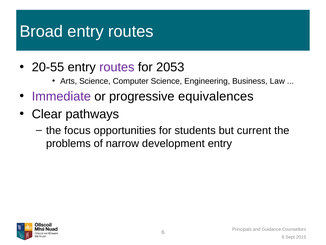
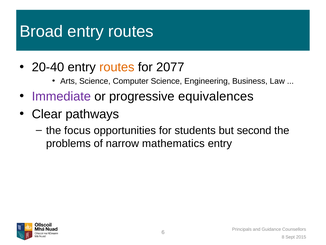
20-55: 20-55 -> 20-40 (48, 67)
routes colour: purple -> orange (117, 67)
2053: 2053 -> 2077 (170, 67)
current: current -> second (254, 130)
development: development -> mathematics (173, 143)
